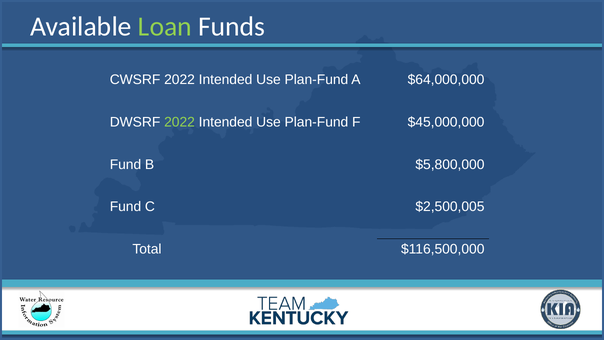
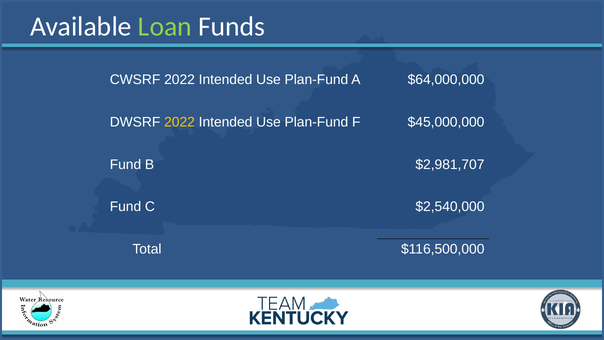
2022 colour: light green -> yellow (180, 122)
$5,800,000: $5,800,000 -> $2,981,707 (450, 164)
$2,500,005: $2,500,005 -> $2,540,000 (450, 207)
